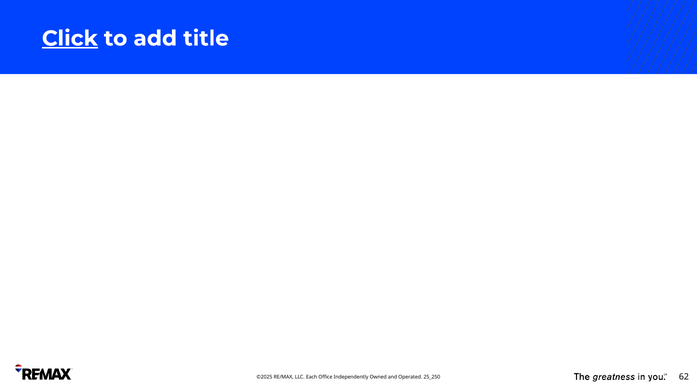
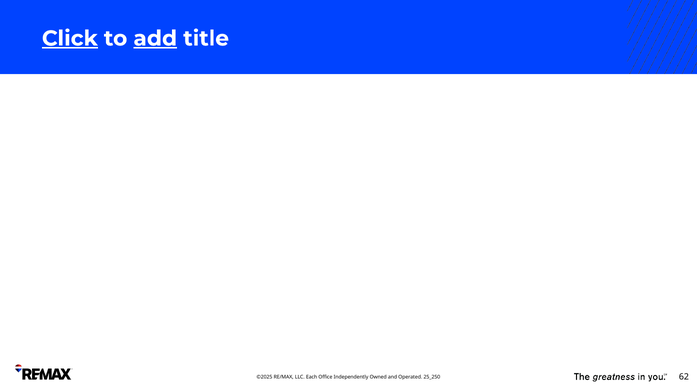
add underline: none -> present (155, 38)
